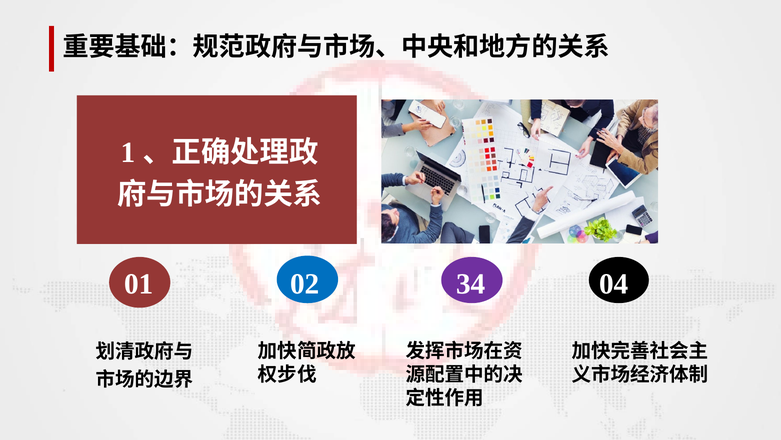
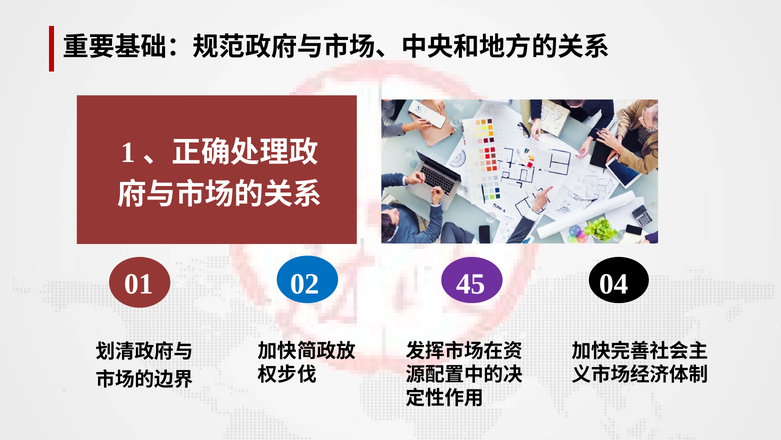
34: 34 -> 45 (471, 284)
